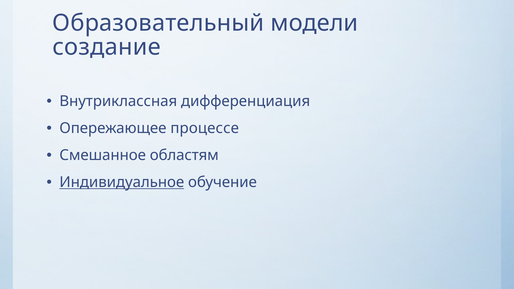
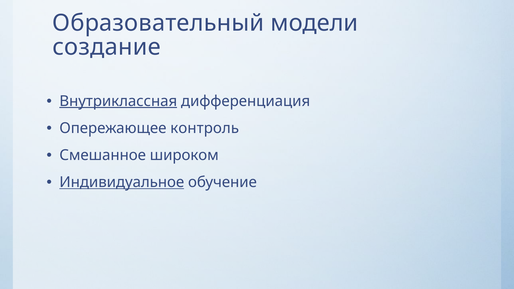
Внутриклассная underline: none -> present (118, 101)
процессе: процессе -> контроль (205, 128)
областям: областям -> широком (184, 155)
